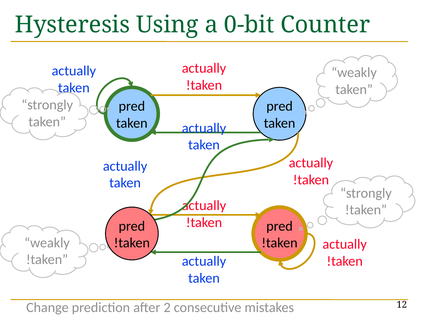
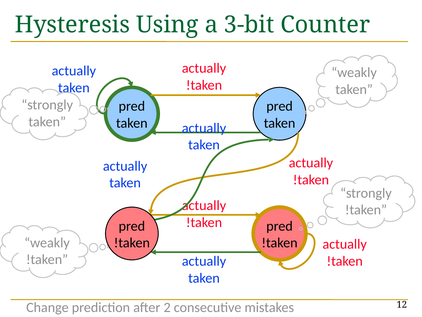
0-bit: 0-bit -> 3-bit (249, 25)
